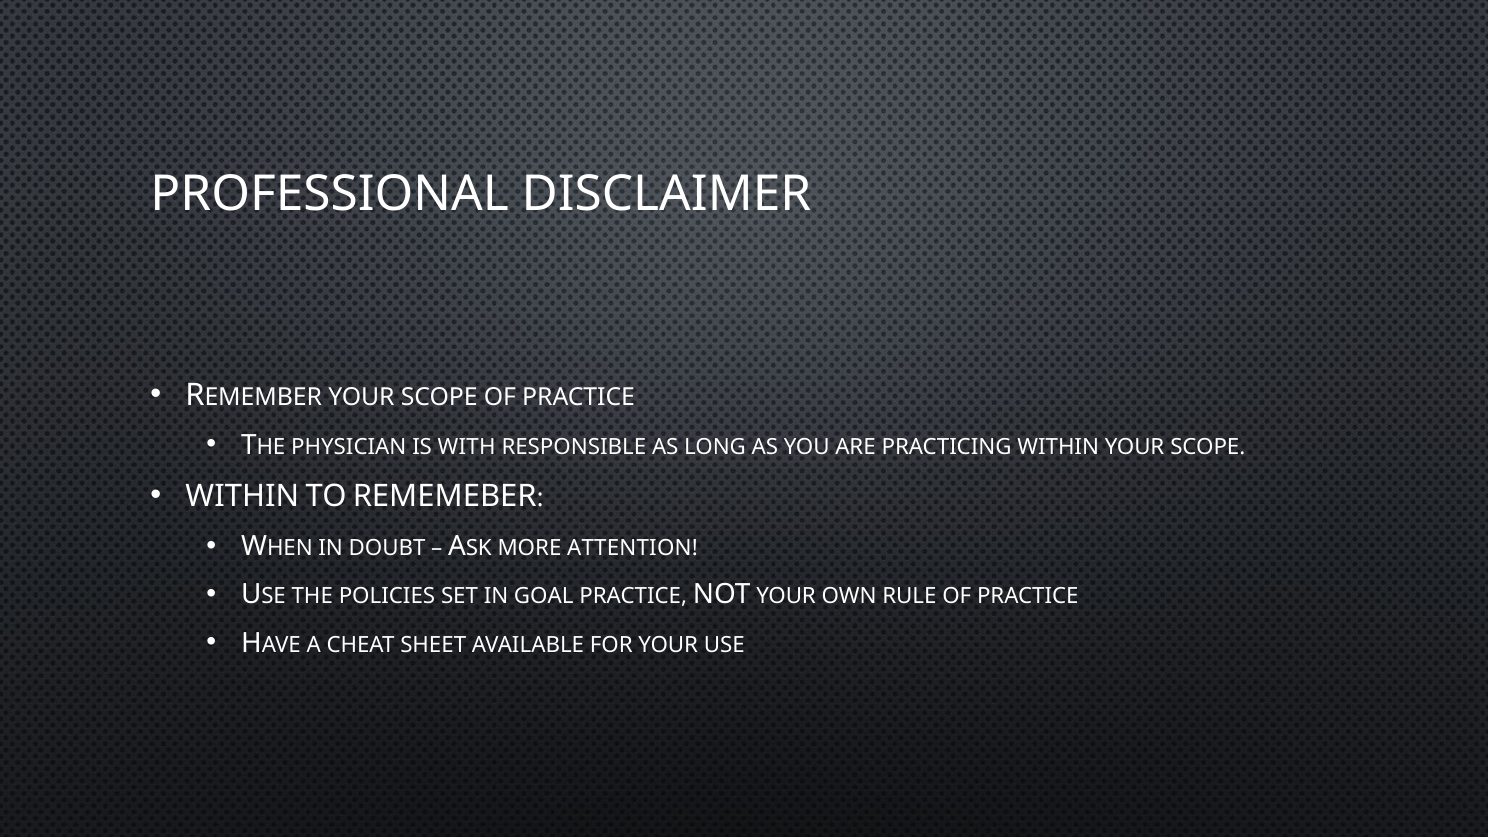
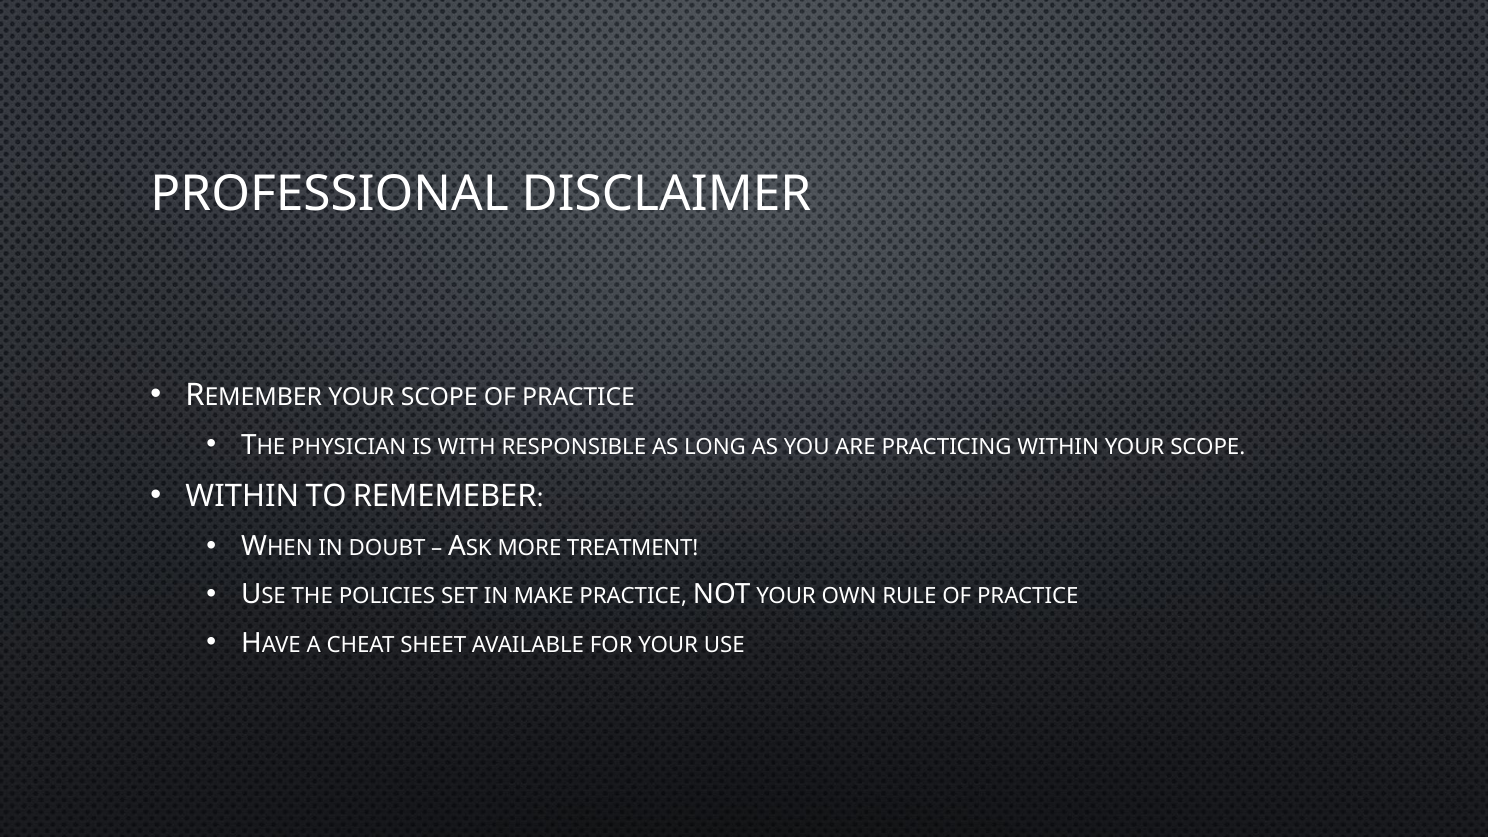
ATTENTION: ATTENTION -> TREATMENT (633, 548)
GOAL: GOAL -> MAKE (544, 596)
